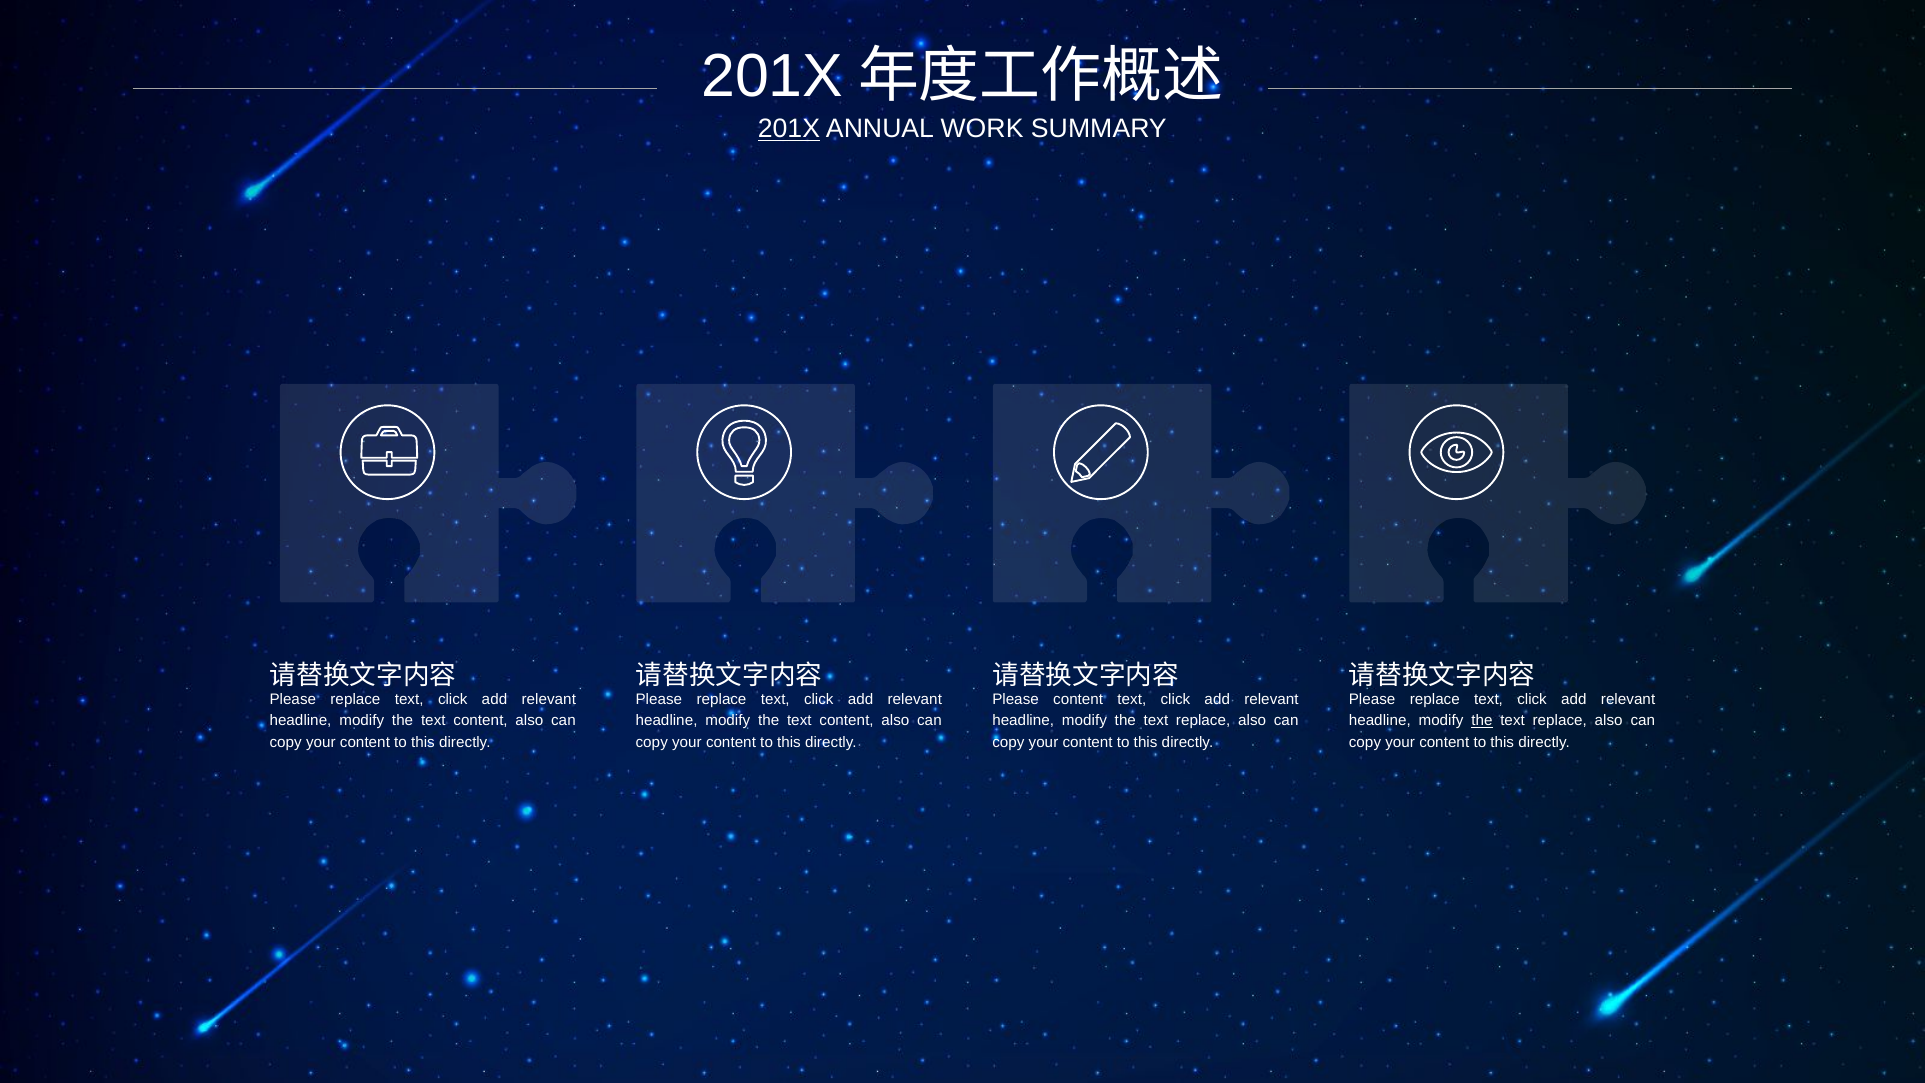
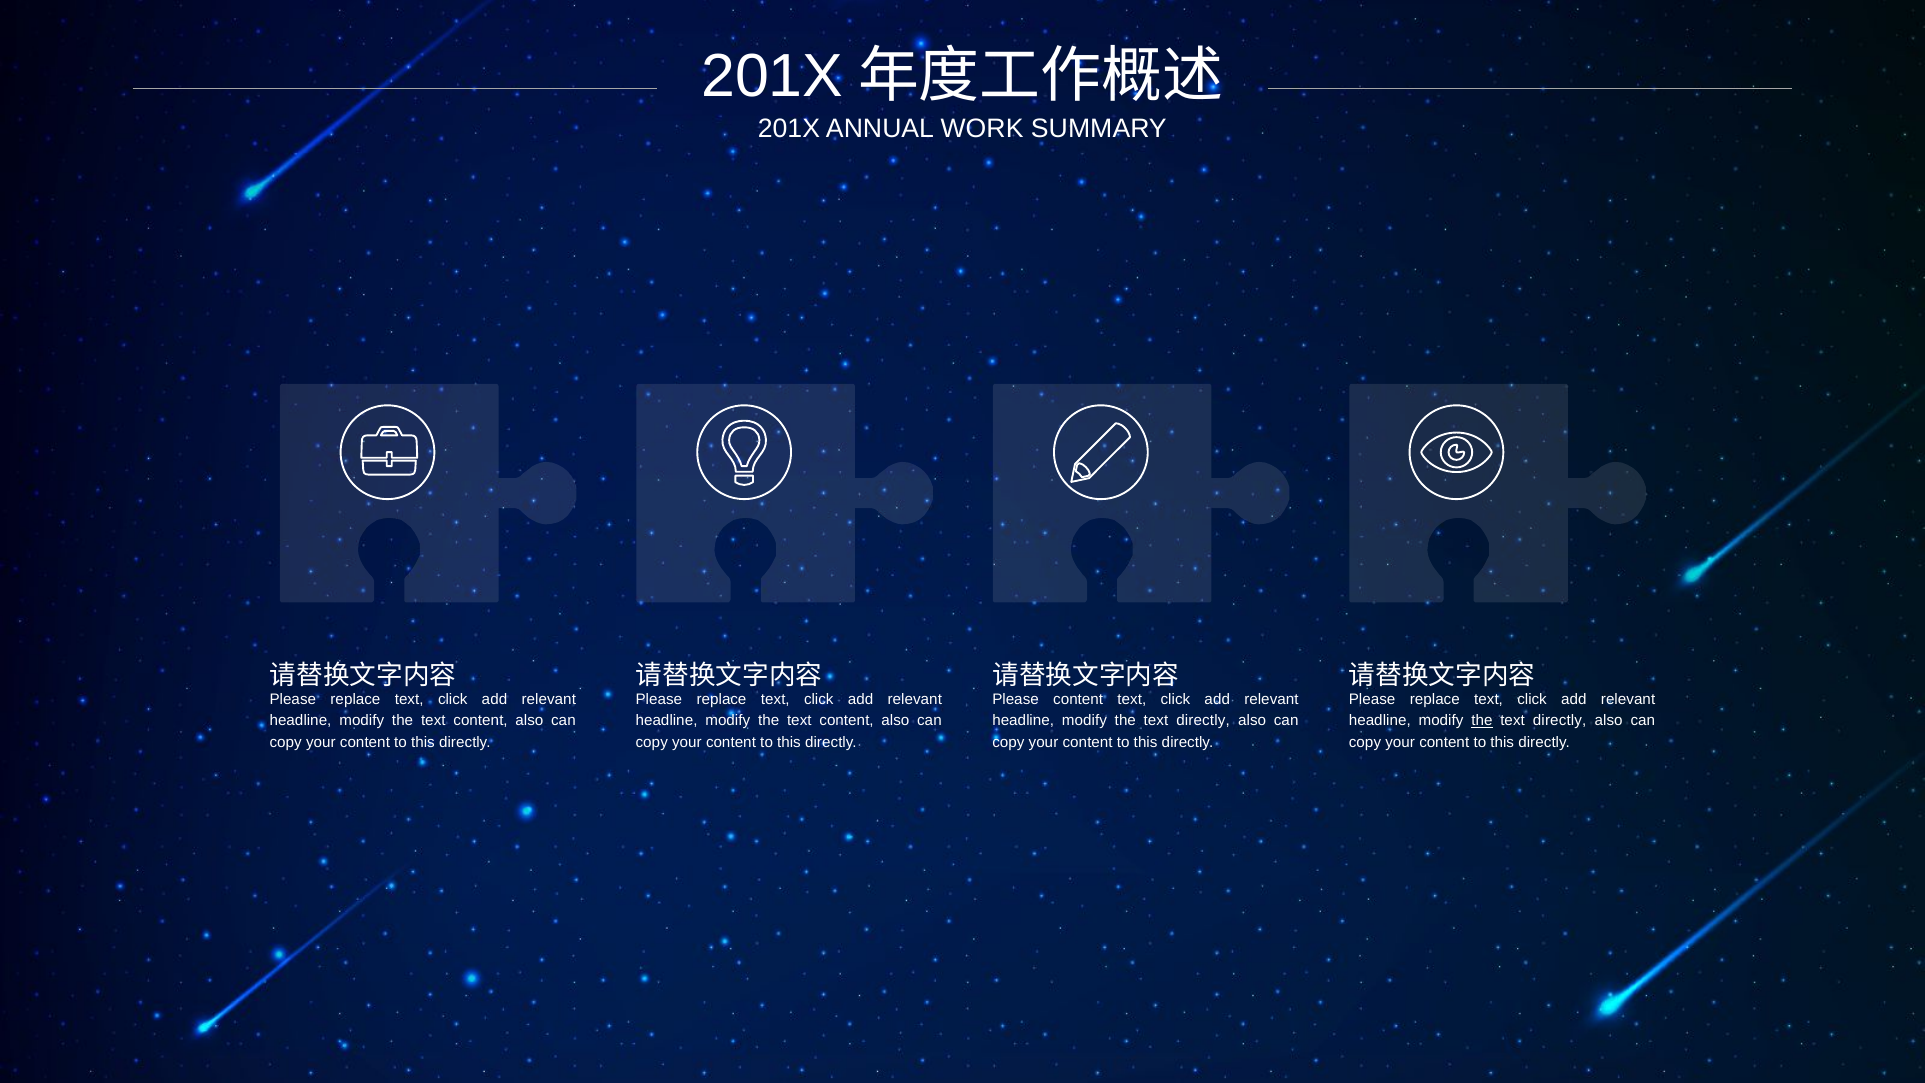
201X underline: present -> none (789, 129)
replace: replace -> directly (1203, 721)
replace: replace -> directly (1560, 721)
